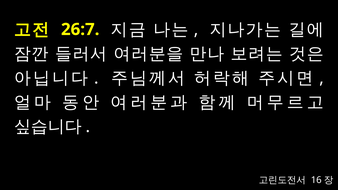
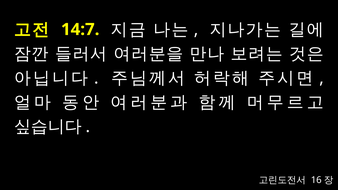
26:7: 26:7 -> 14:7 (80, 29)
